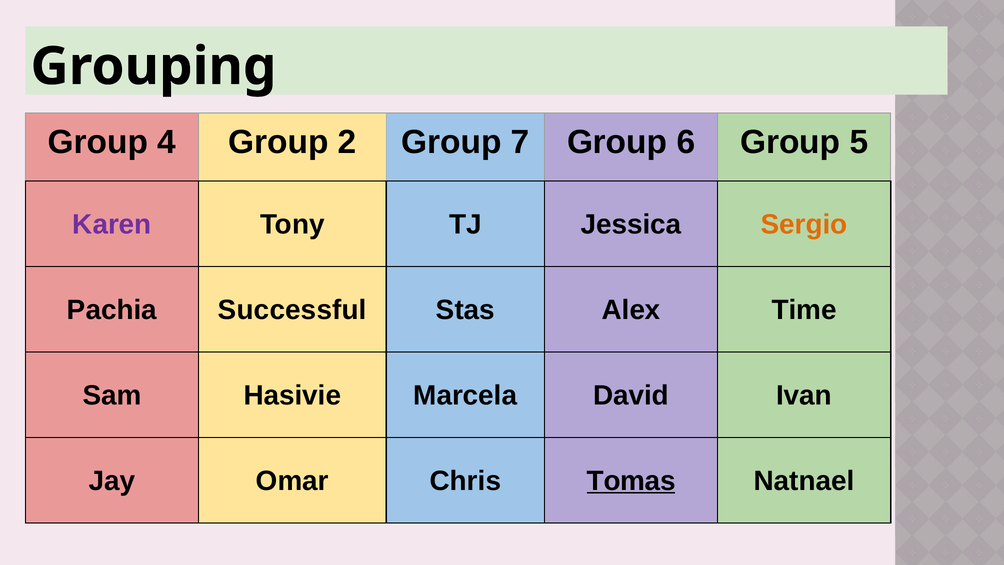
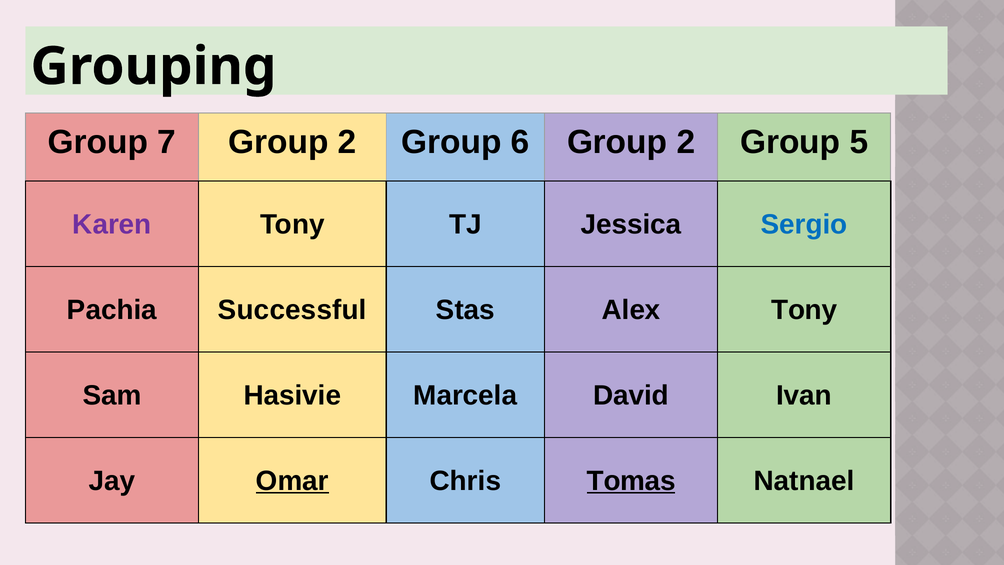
4: 4 -> 7 (167, 142)
7: 7 -> 6 (520, 142)
6: 6 -> 2 (686, 142)
Sergio colour: orange -> blue (804, 224)
Alex Time: Time -> Tony (804, 310)
Omar underline: none -> present (292, 481)
